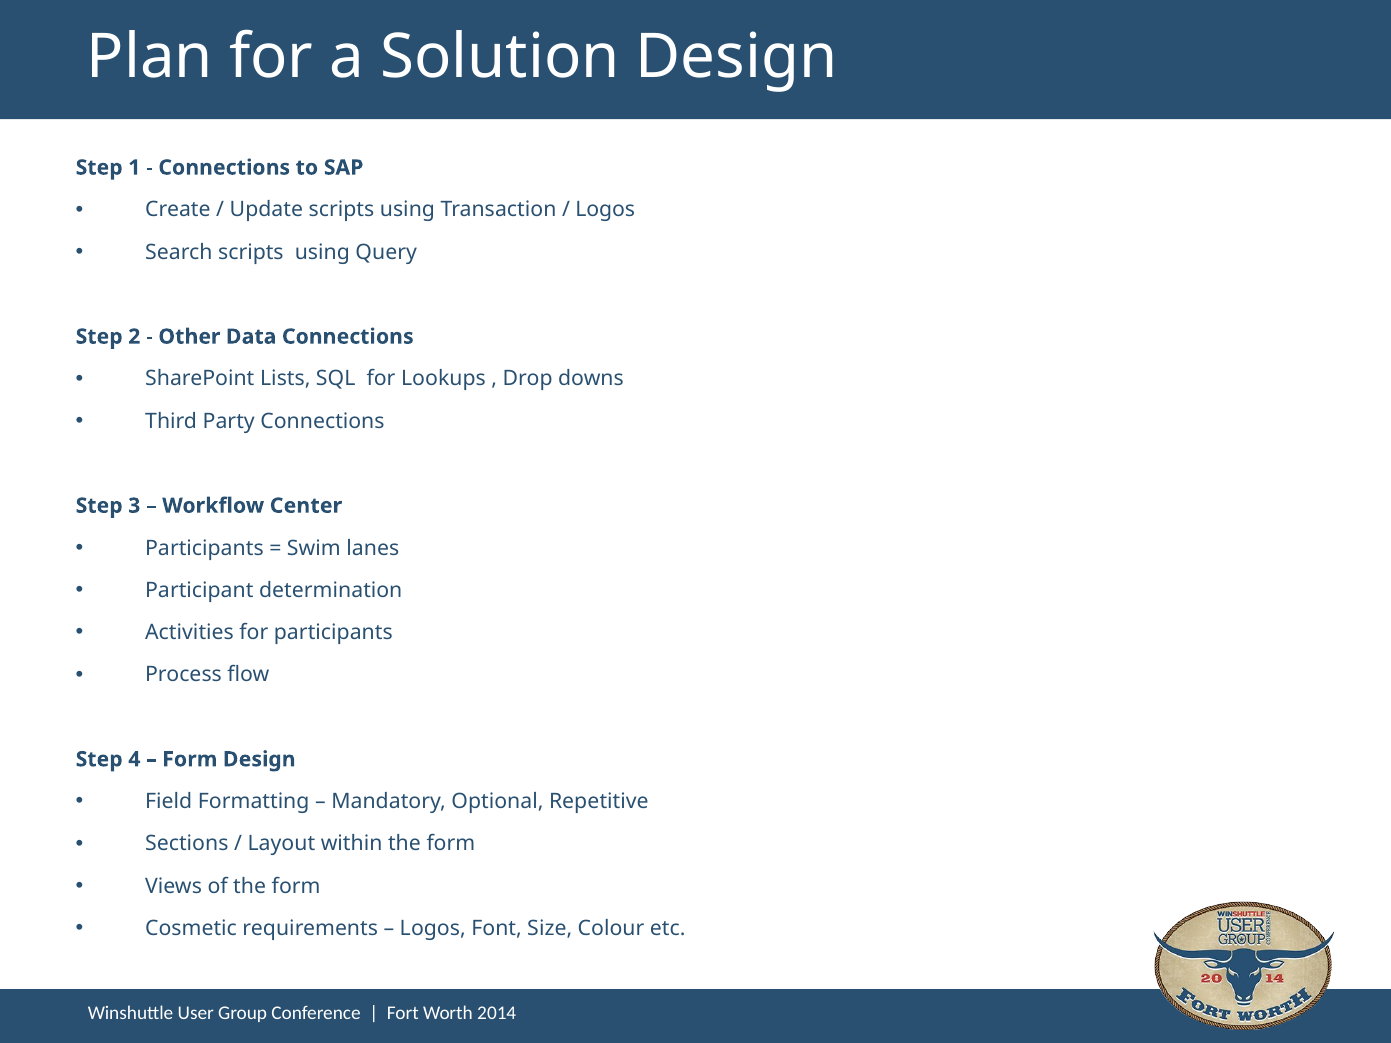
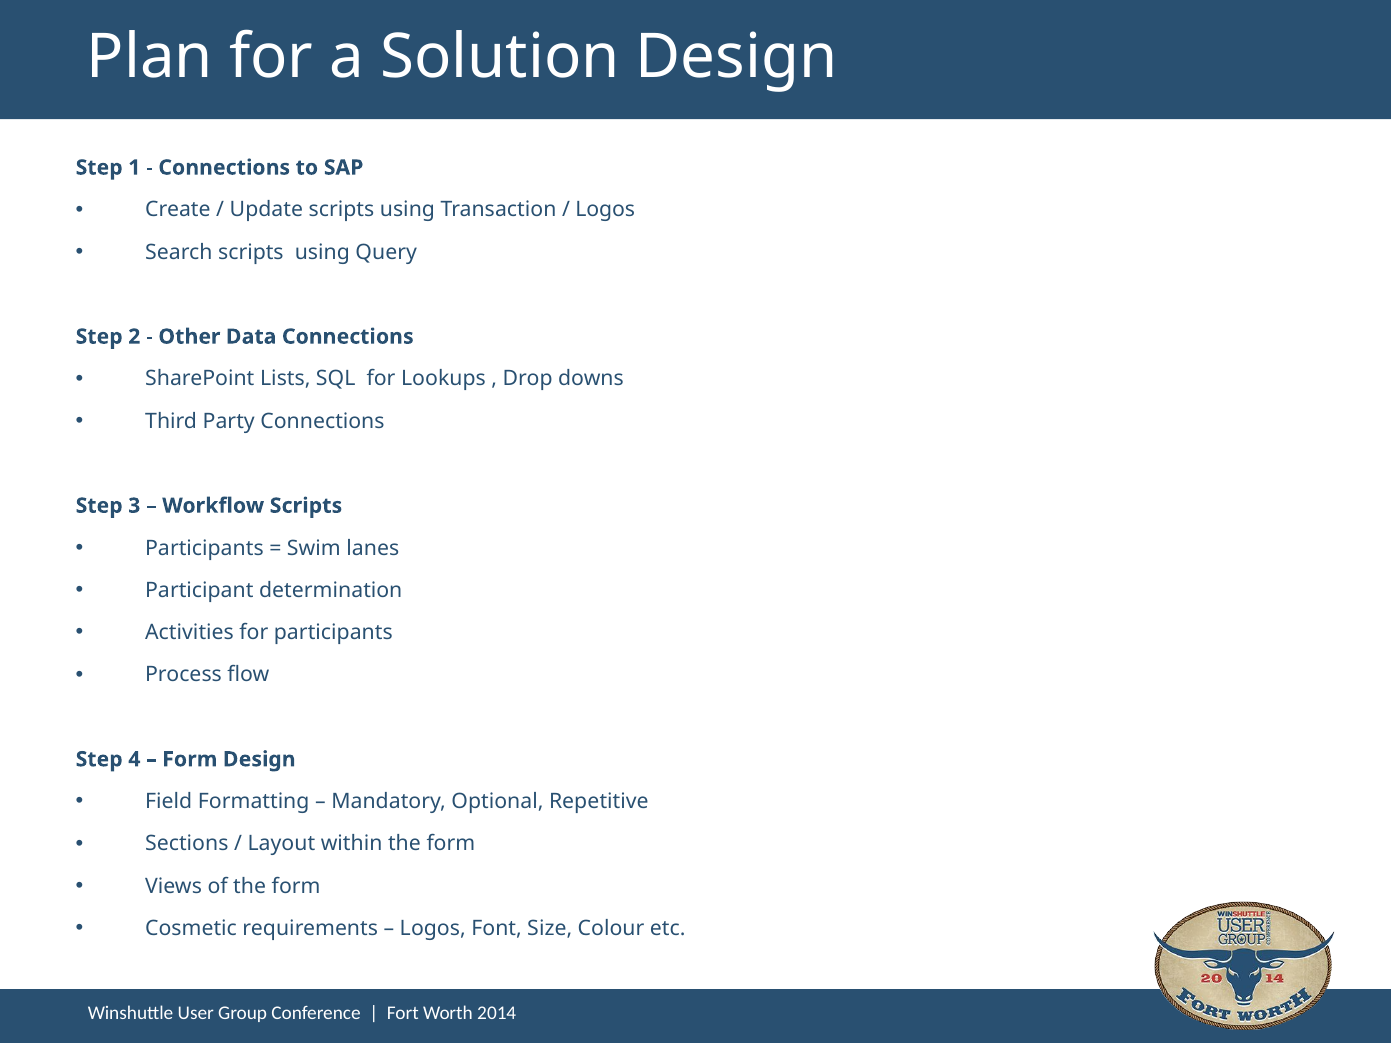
Workflow Center: Center -> Scripts (306, 506)
